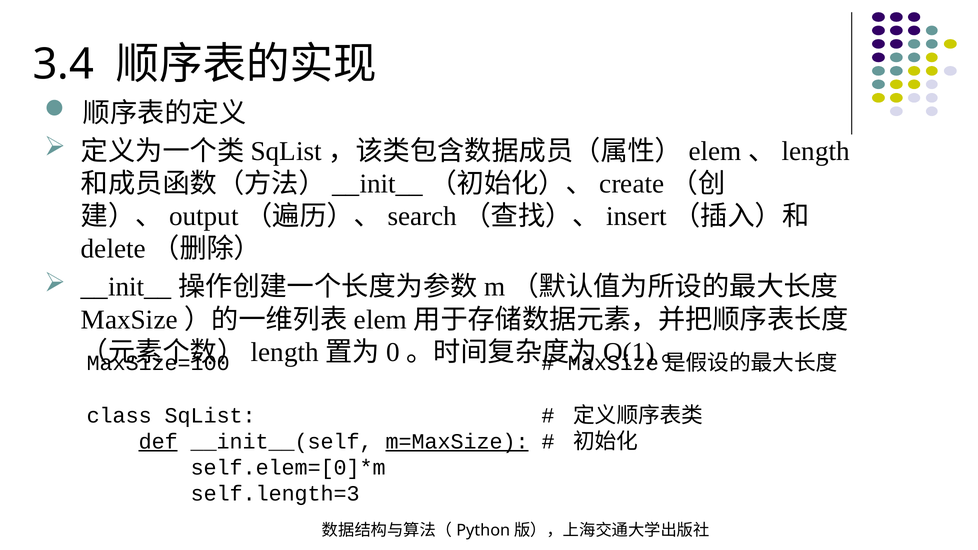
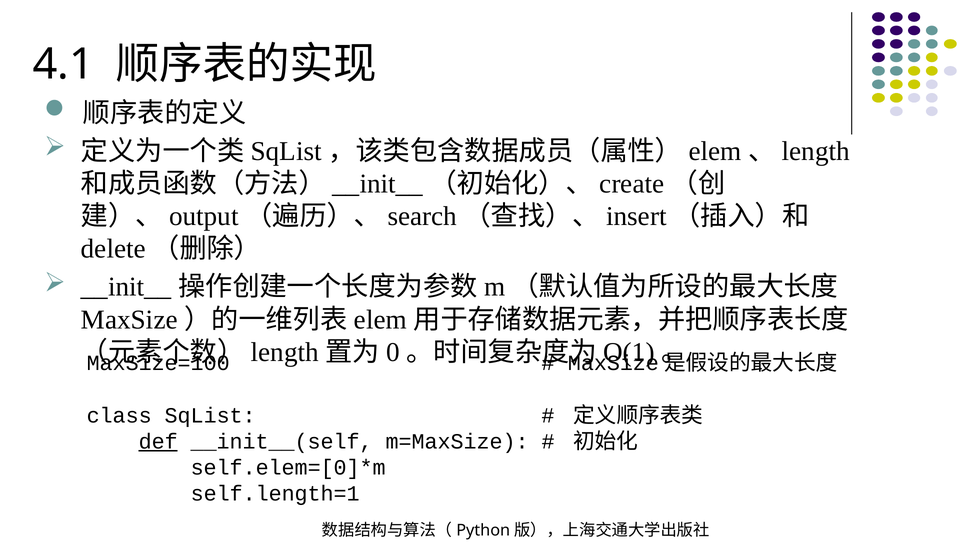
3.4: 3.4 -> 4.1 (63, 64)
m=MaxSize underline: present -> none (457, 442)
self.length=3: self.length=3 -> self.length=1 (275, 494)
